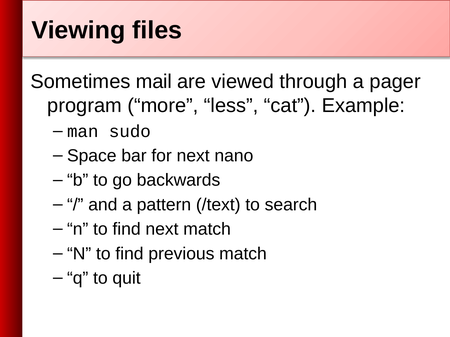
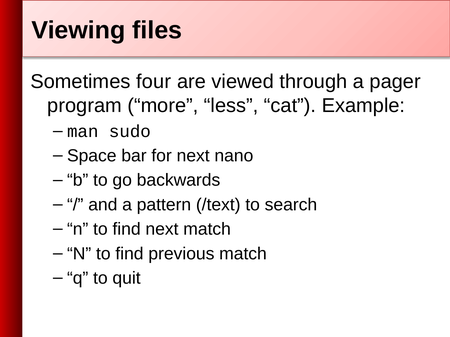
mail: mail -> four (154, 82)
